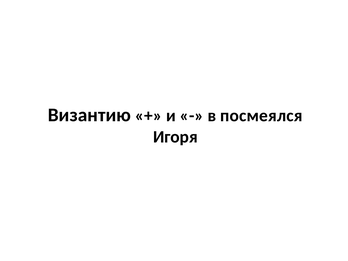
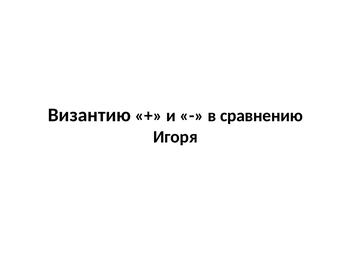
посмеялся: посмеялся -> сравнению (262, 116)
